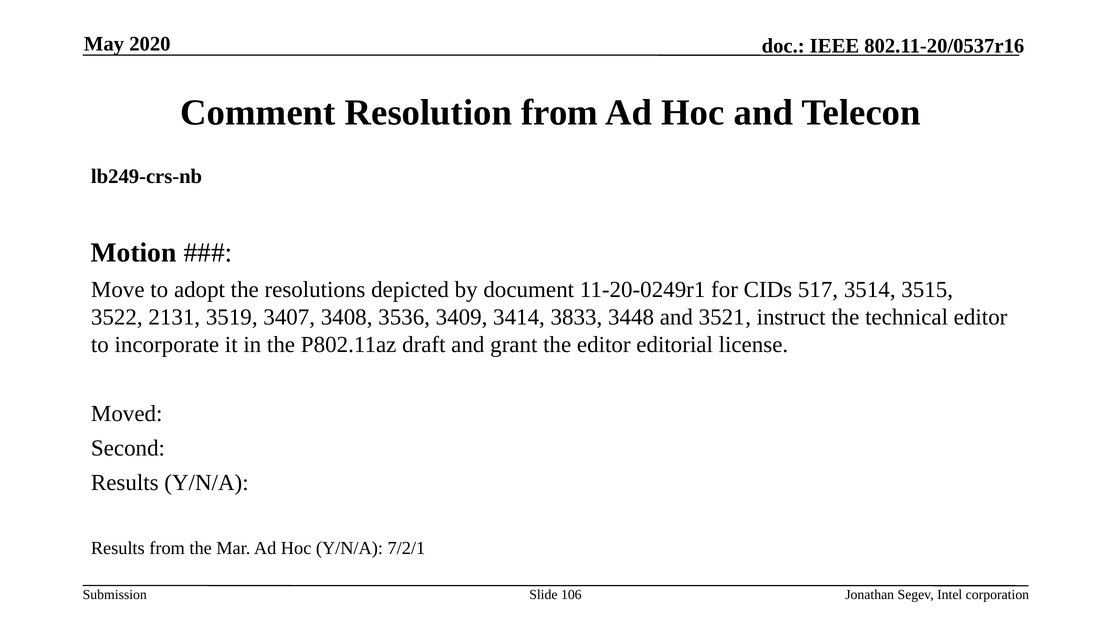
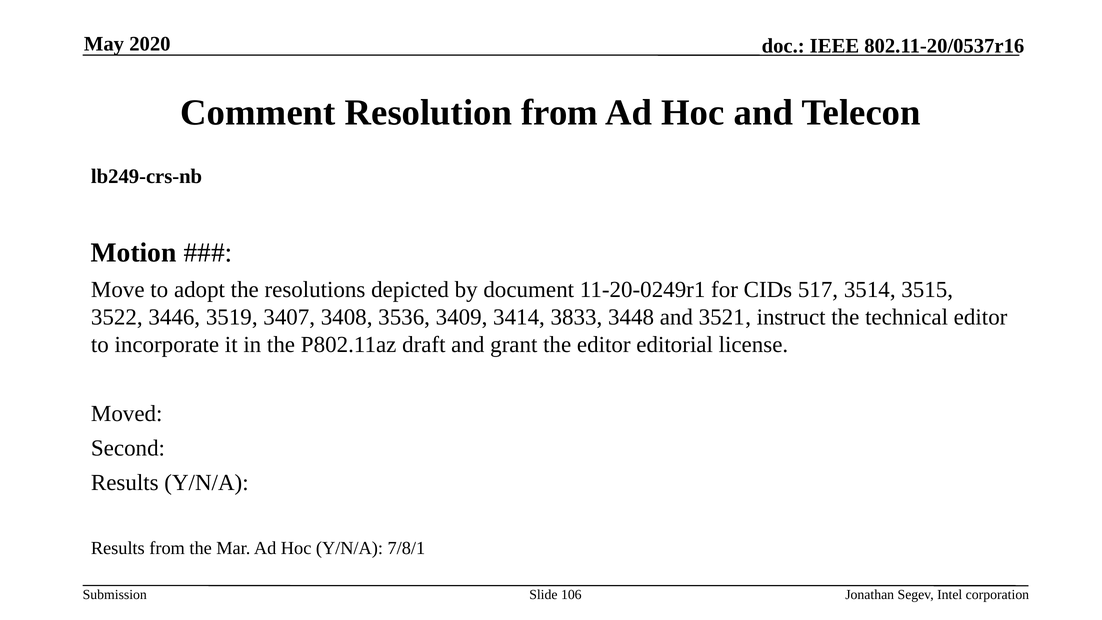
2131: 2131 -> 3446 (174, 317)
7/2/1: 7/2/1 -> 7/8/1 (406, 548)
